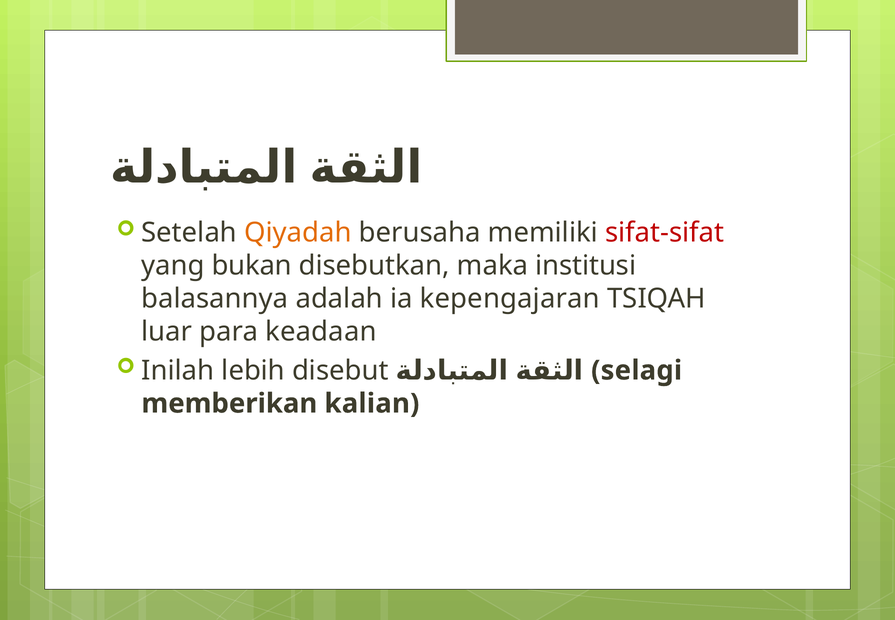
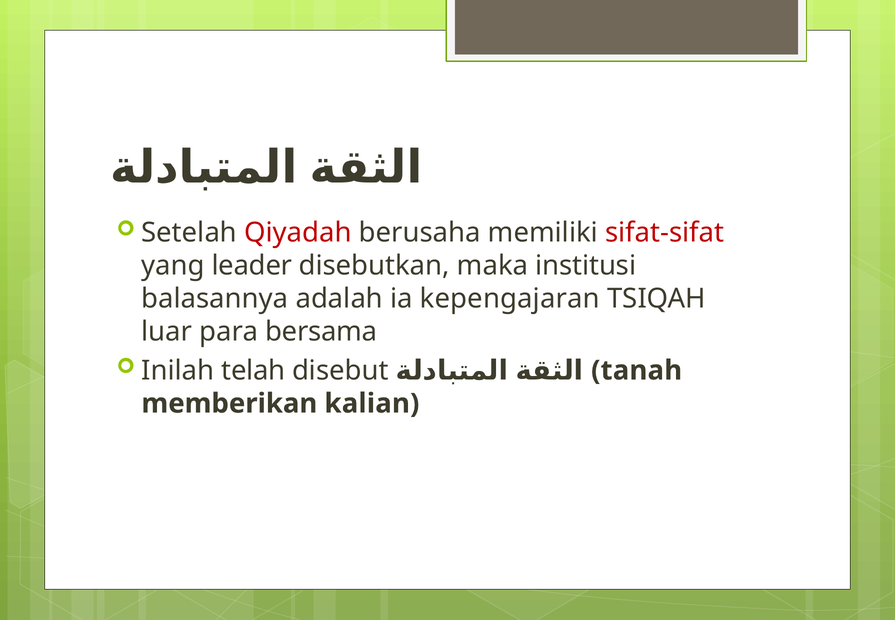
Qiyadah colour: orange -> red (298, 233)
bukan: bukan -> leader (252, 266)
keadaan: keadaan -> bersama (321, 332)
lebih: lebih -> telah (253, 370)
selagi: selagi -> tanah (637, 370)
